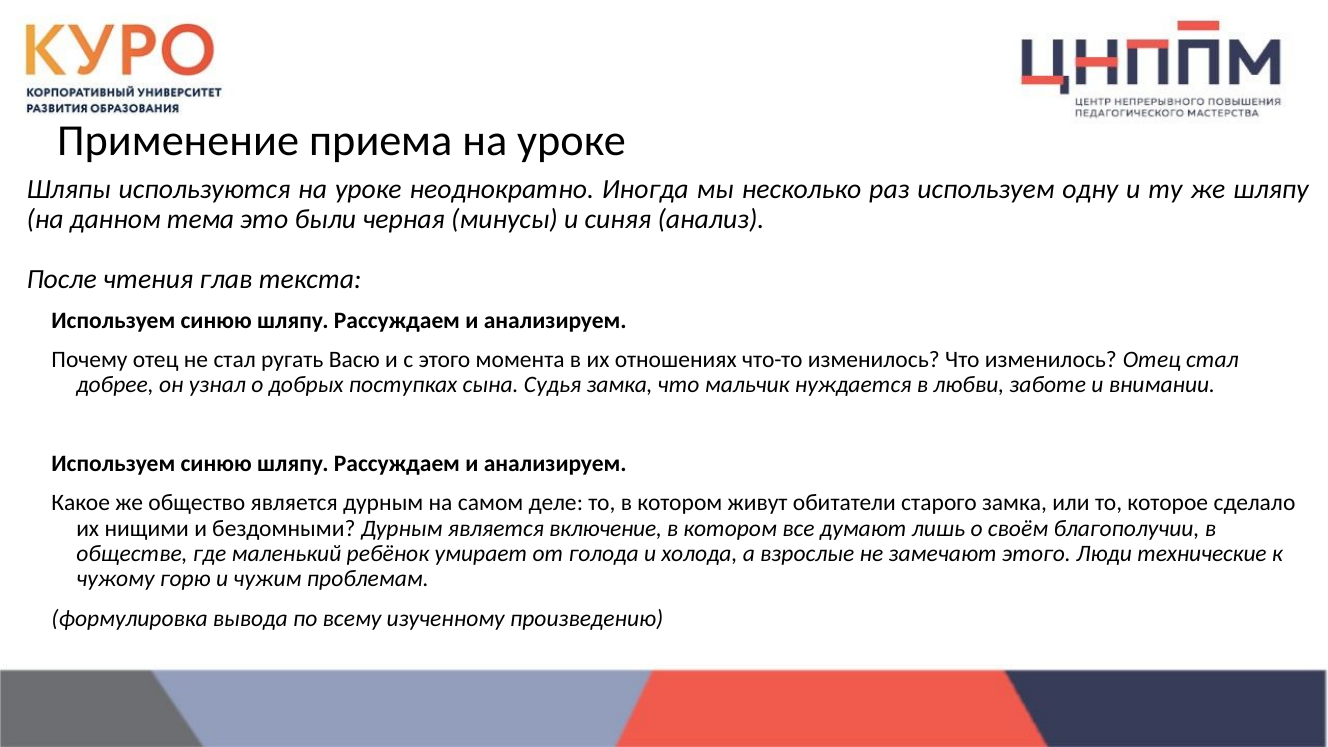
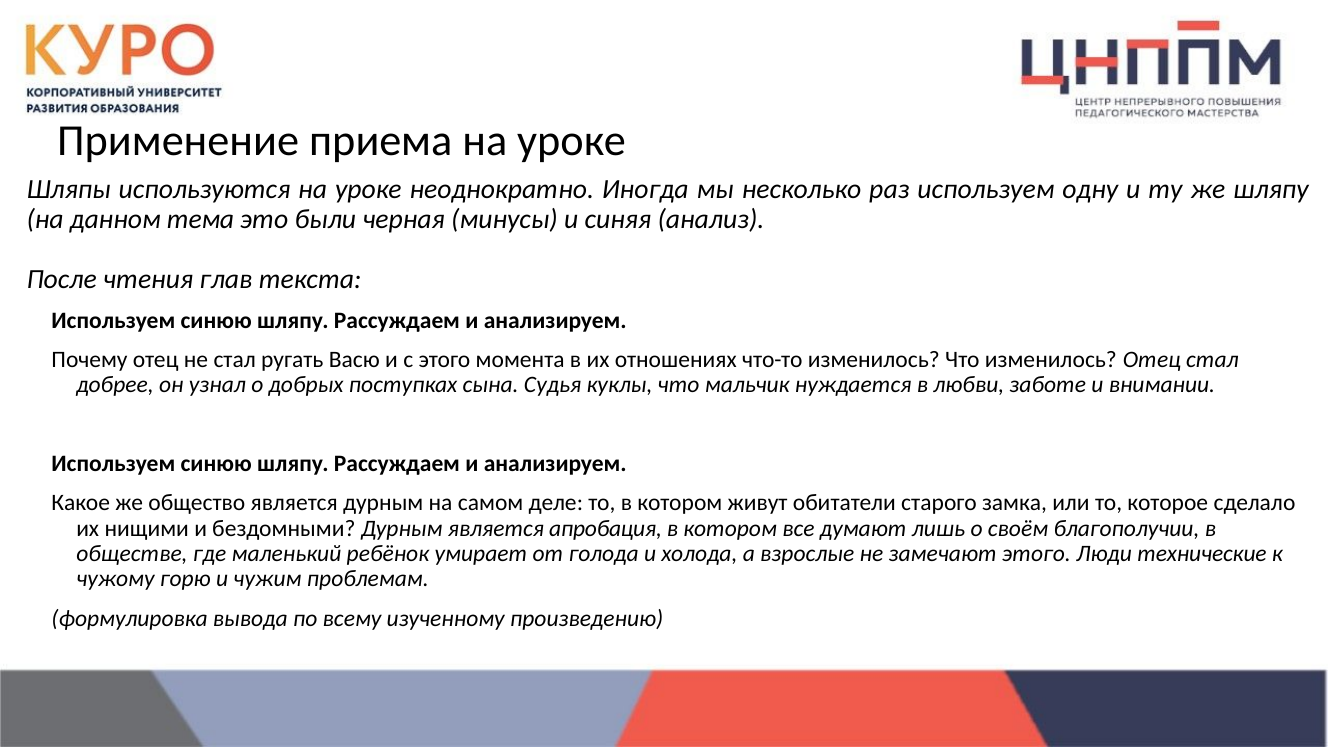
Судья замка: замка -> куклы (620, 385)
включение: включение -> апробация (606, 528)
